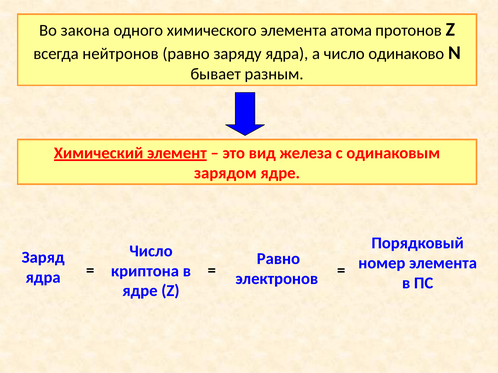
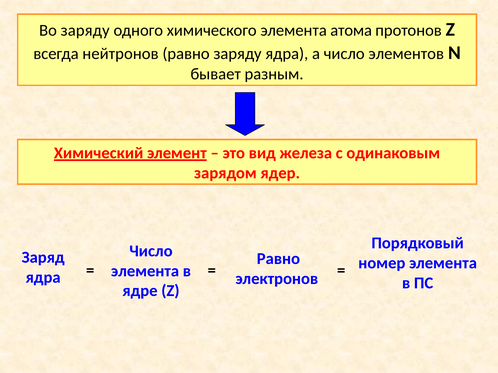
Во закона: закона -> заряду (85, 30)
одинаково: одинаково -> элементов (406, 54)
зарядом ядре: ядре -> ядер (280, 173)
криптона: криптона -> элемента (145, 271)
